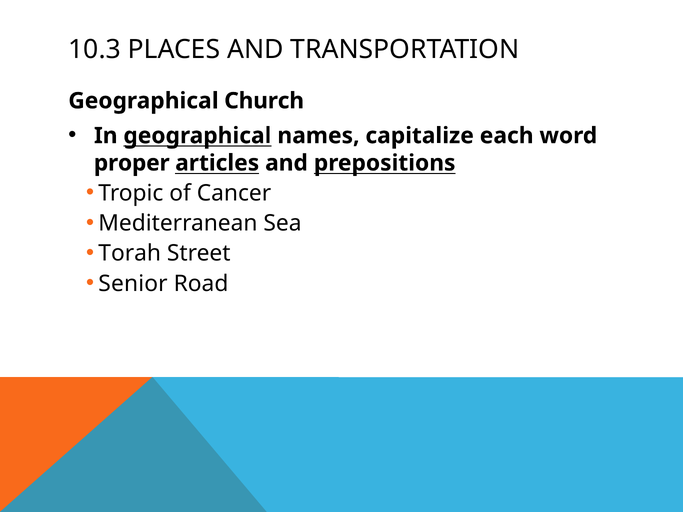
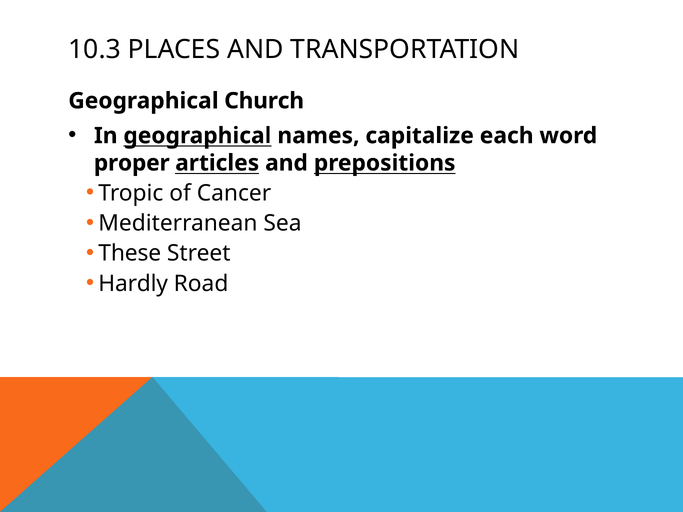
Torah: Torah -> These (130, 254)
Senior: Senior -> Hardly (133, 284)
